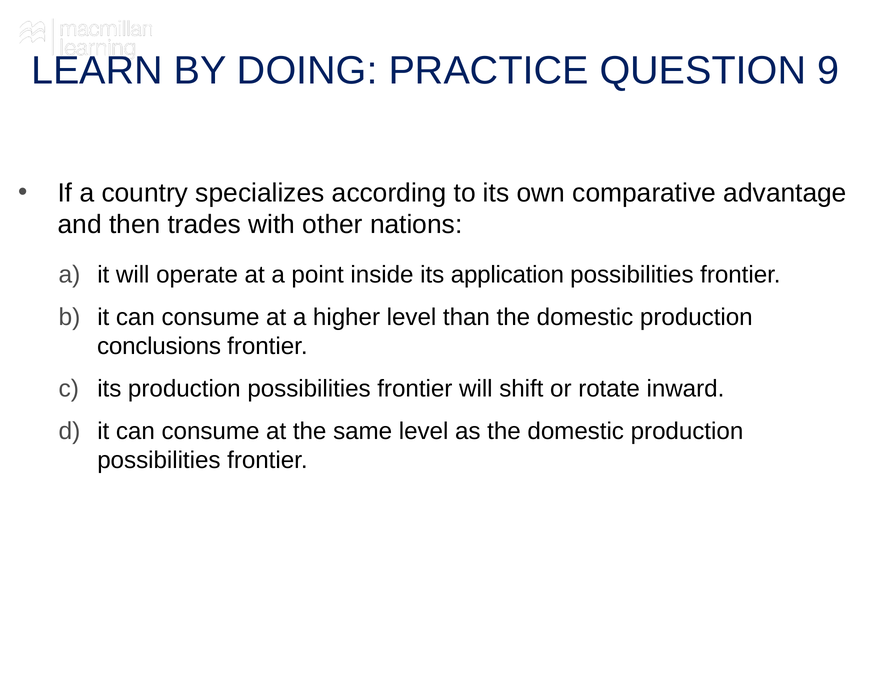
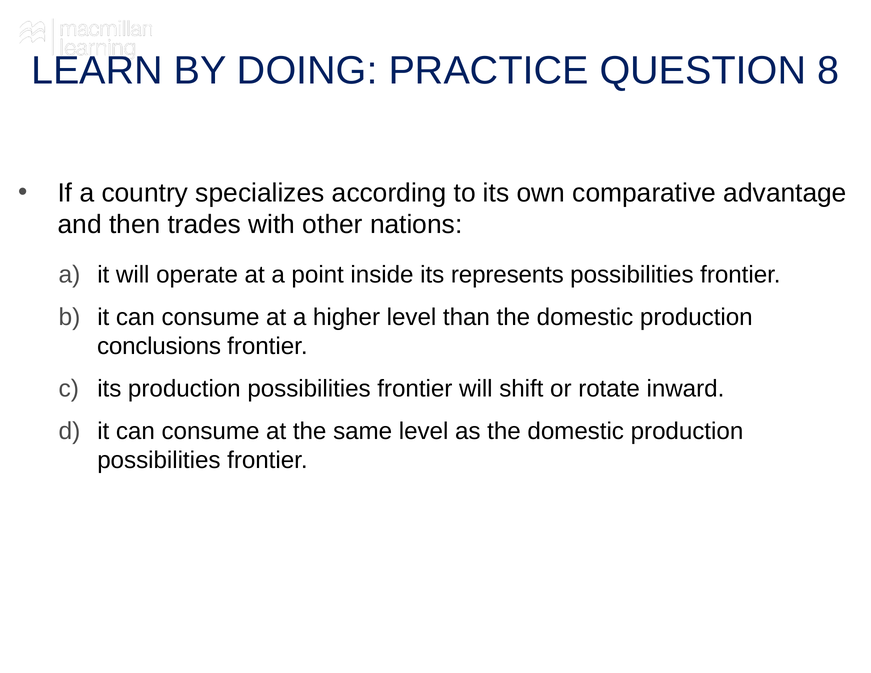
9: 9 -> 8 (828, 71)
application: application -> represents (507, 275)
